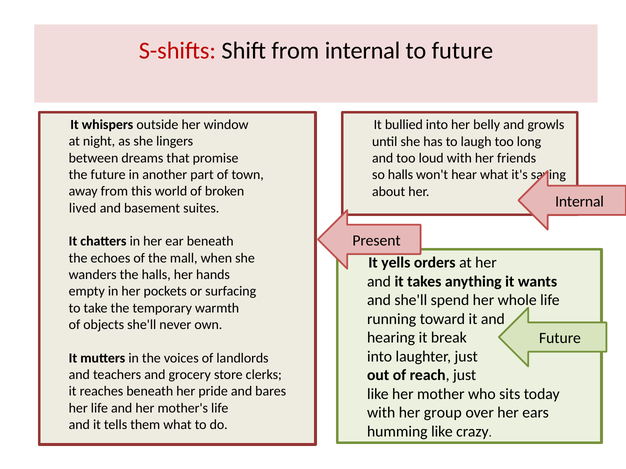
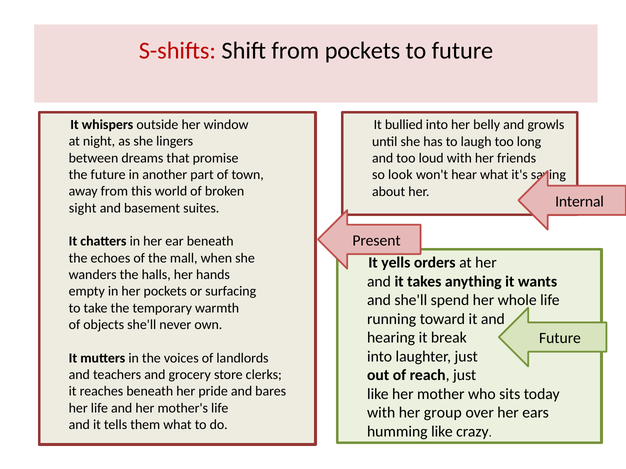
from internal: internal -> pockets (362, 51)
so halls: halls -> look (400, 175)
lived: lived -> sight (83, 208)
